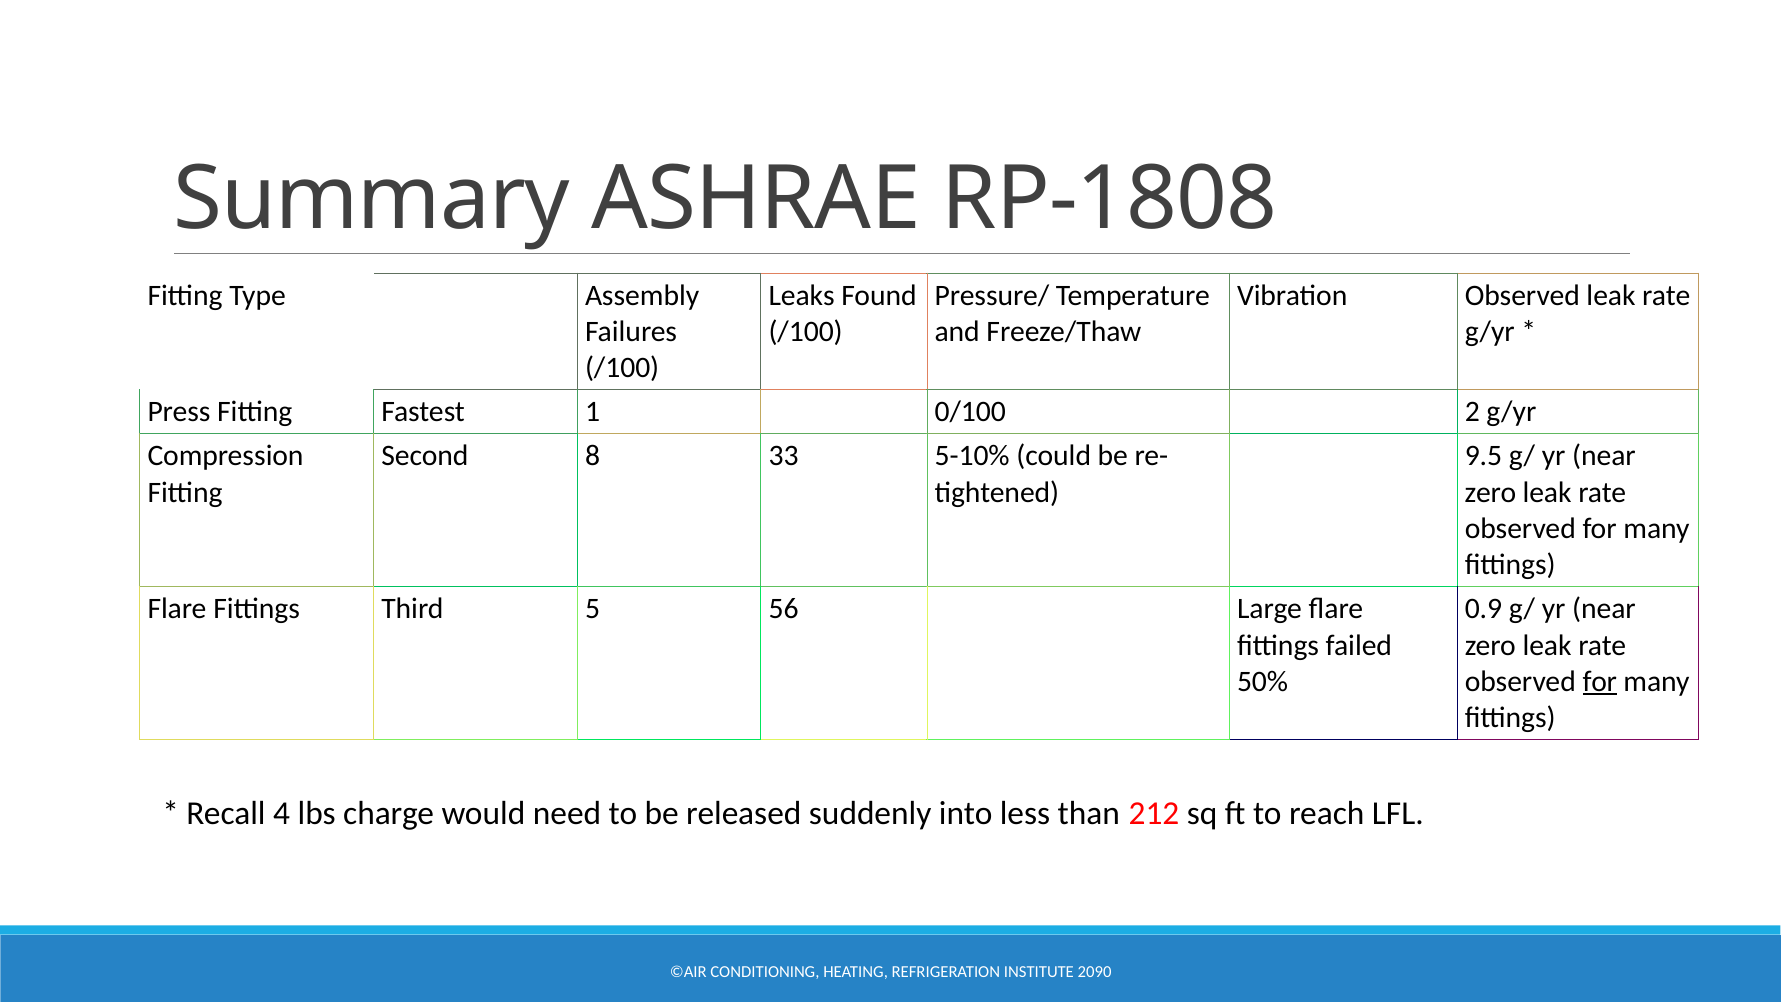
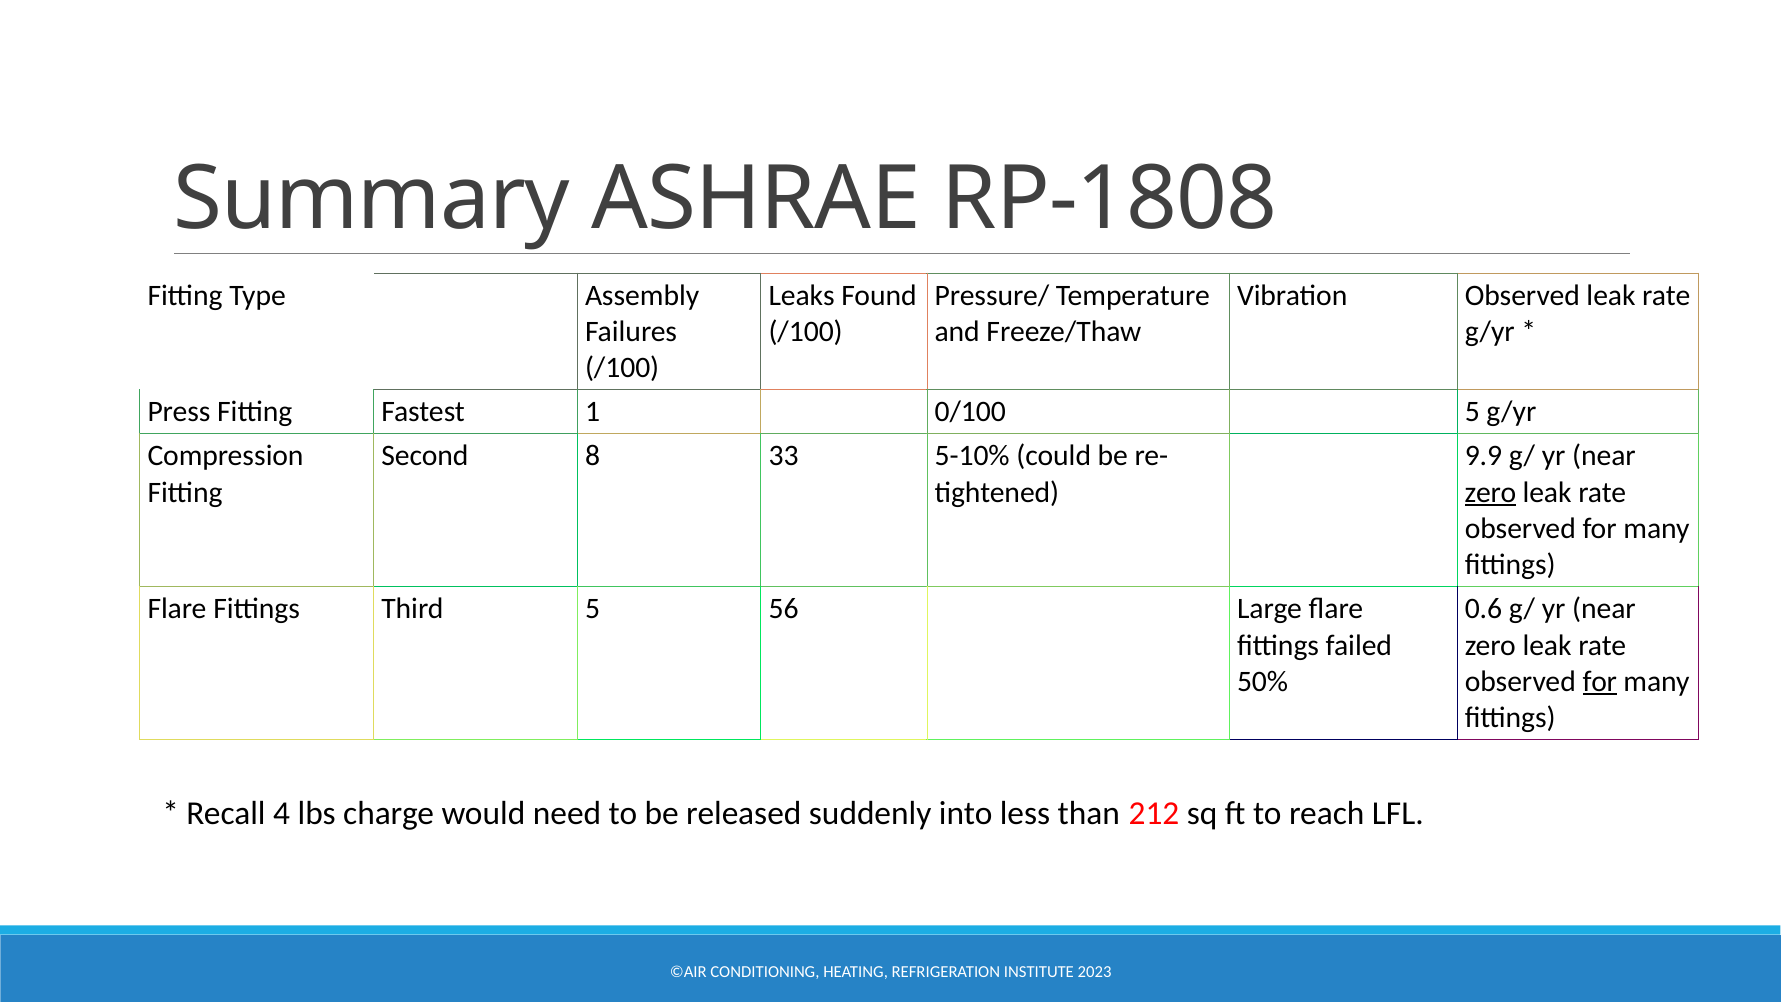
0/100 2: 2 -> 5 (1472, 412)
9.5: 9.5 -> 9.9 (1483, 456)
zero underline: none -> present (1490, 492)
0.9: 0.9 -> 0.6 (1483, 609)
2090: 2090 -> 2023 (1095, 971)
